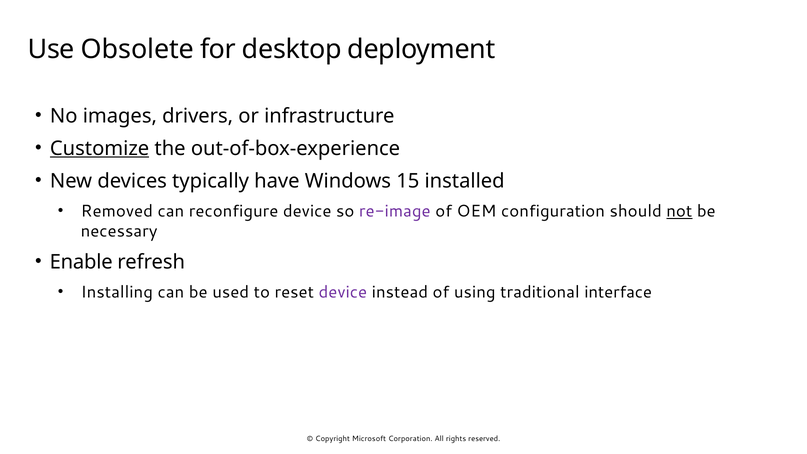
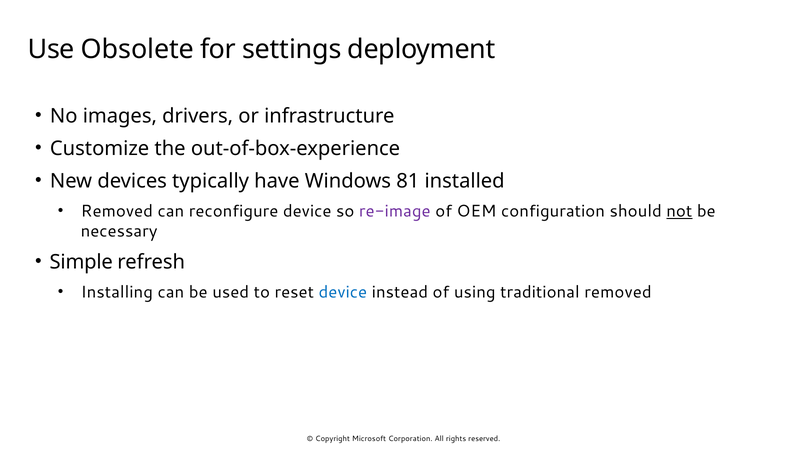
desktop: desktop -> settings (292, 50)
Customize underline: present -> none (100, 148)
15: 15 -> 81 (408, 181)
Enable: Enable -> Simple (81, 262)
device colour: purple -> blue (343, 292)
traditional interface: interface -> removed (618, 292)
